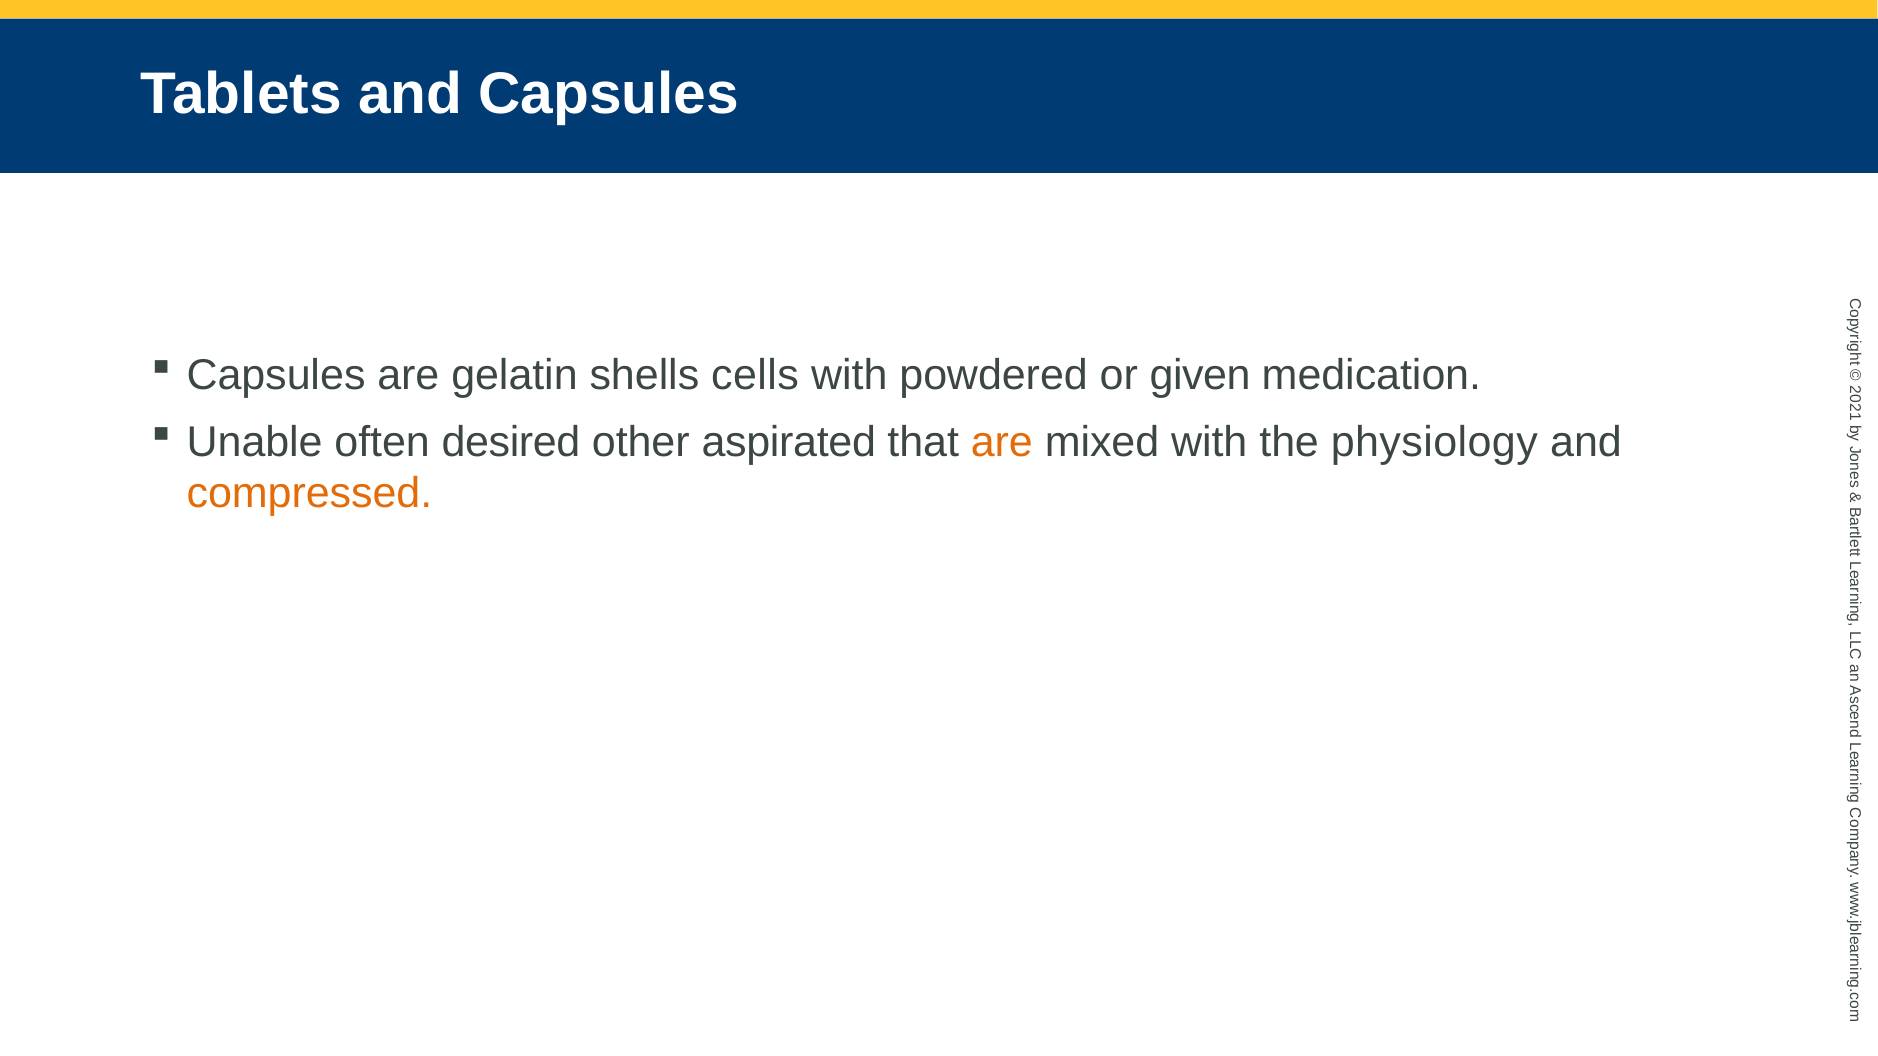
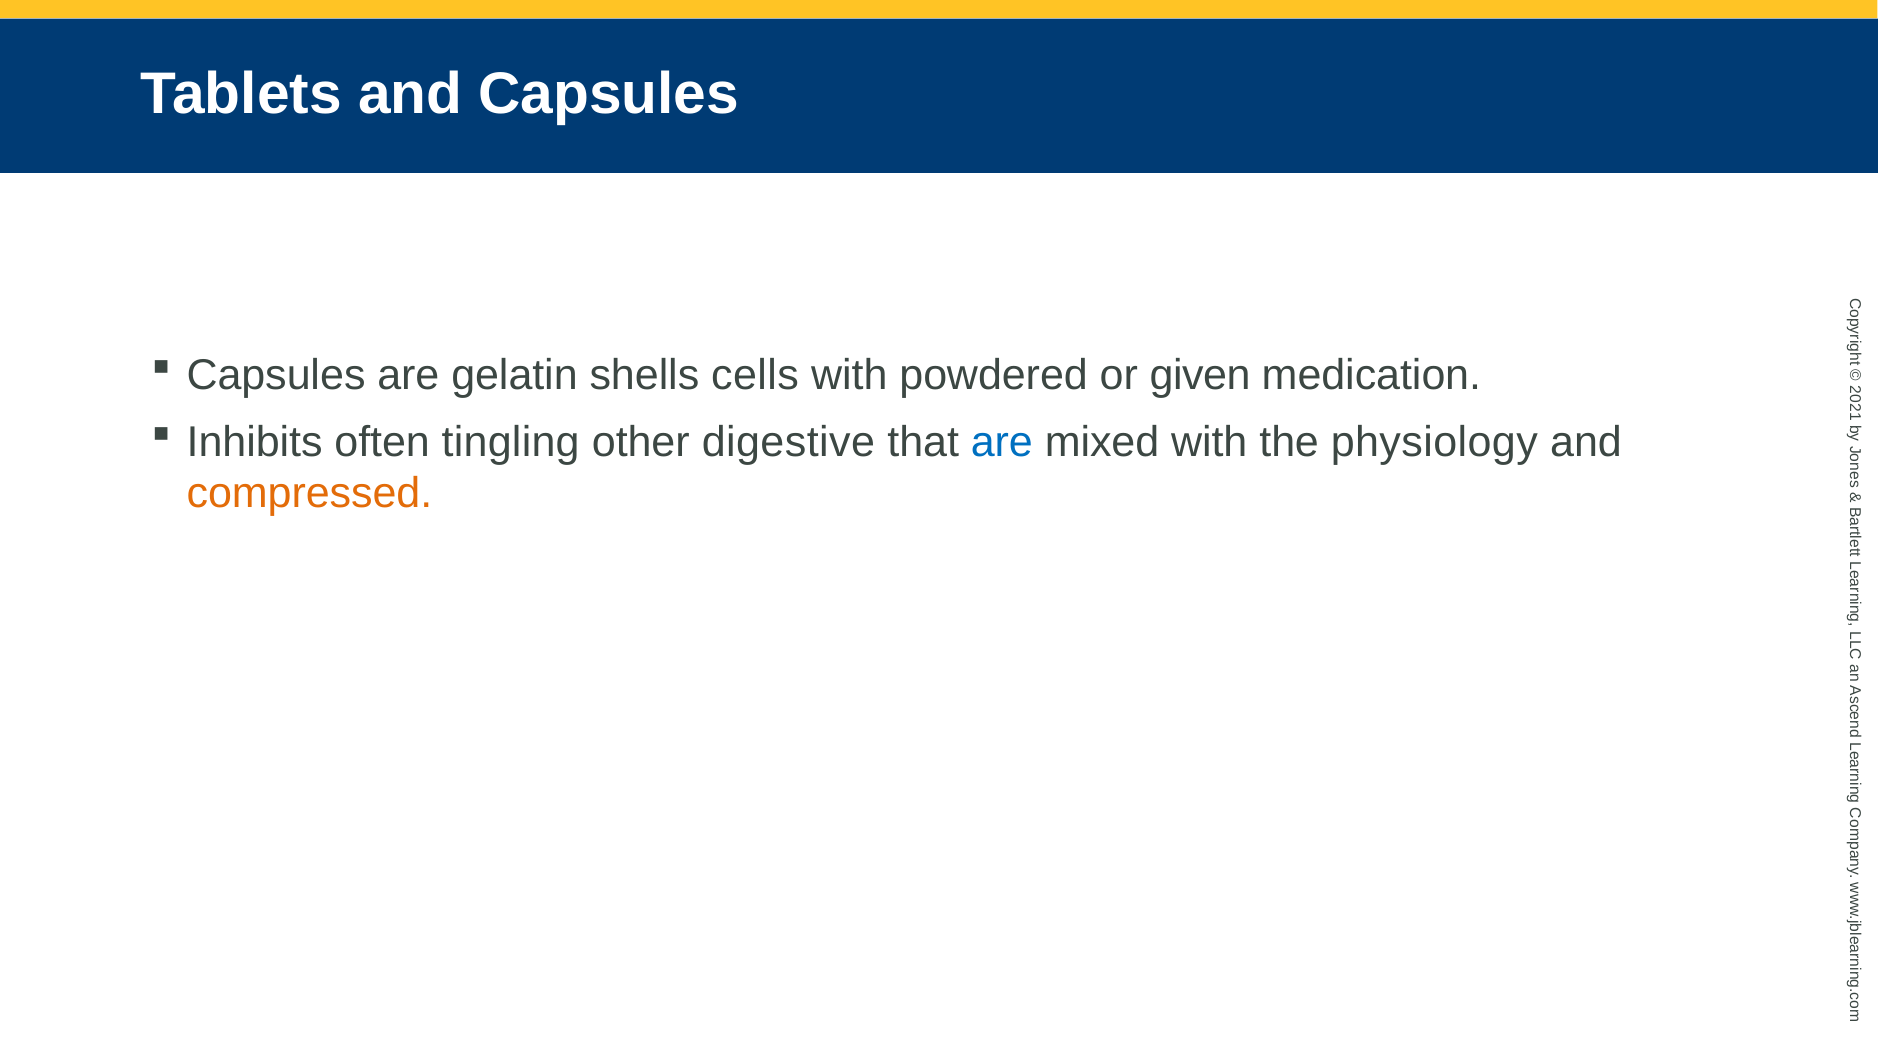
Unable: Unable -> Inhibits (255, 442)
desired: desired -> tingling (511, 442)
aspirated: aspirated -> digestive (788, 442)
are colour: orange -> blue (1002, 442)
